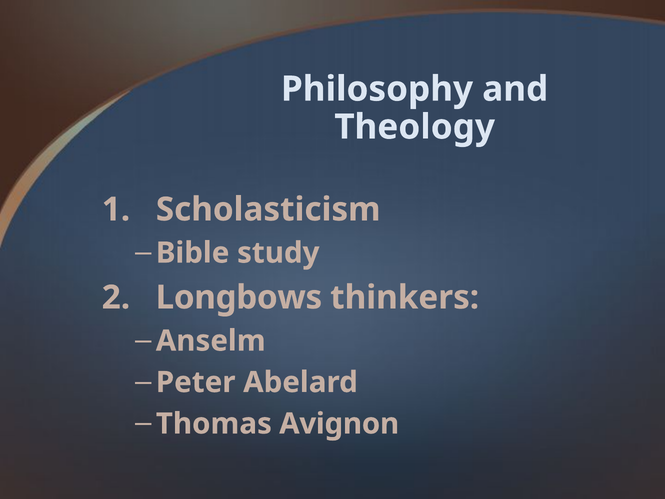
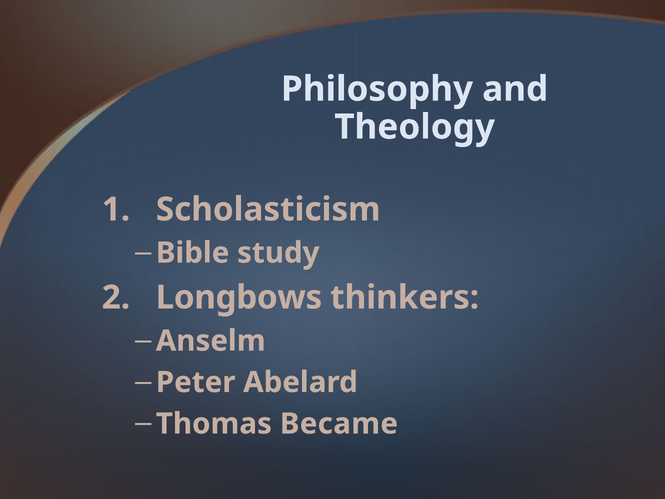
Avignon: Avignon -> Became (339, 424)
